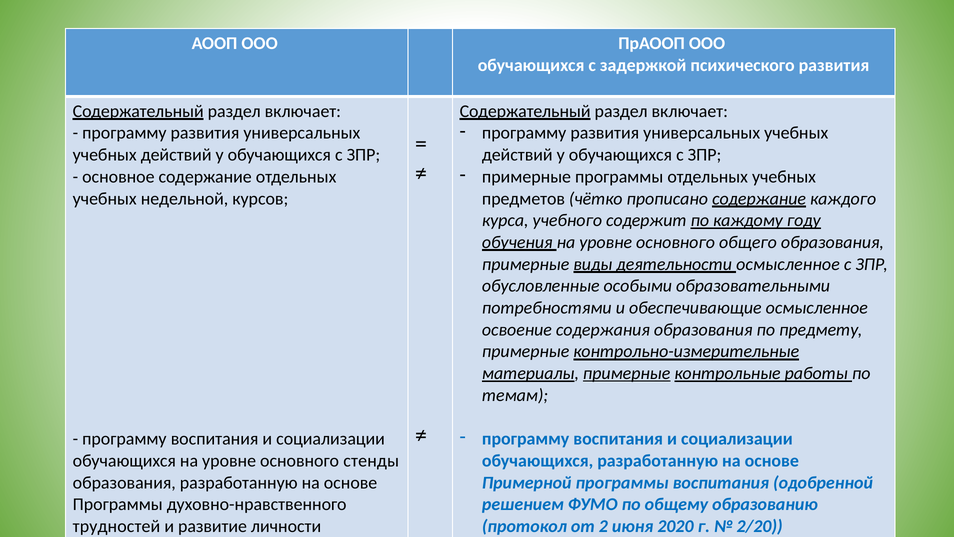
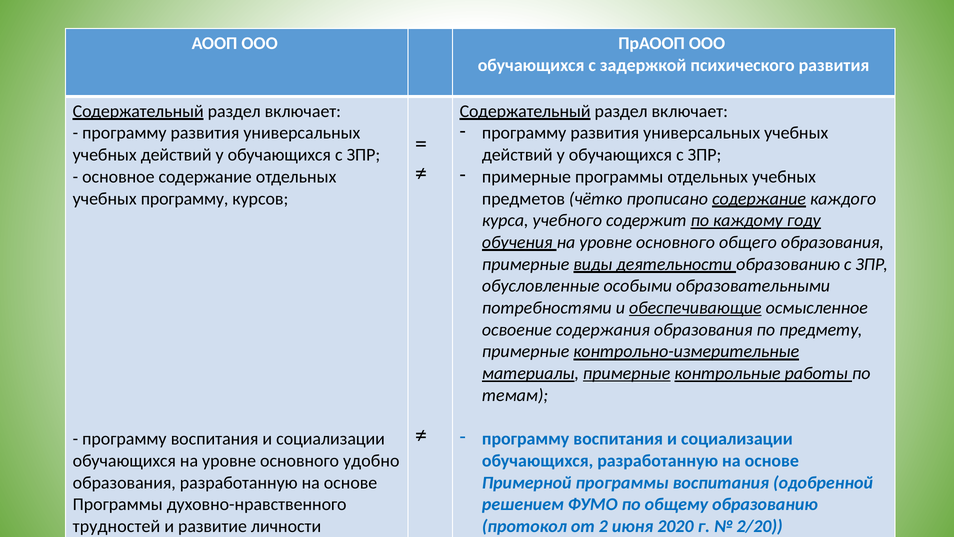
учебных недельной: недельной -> программу (185, 198)
деятельности осмысленное: осмысленное -> образованию (788, 264)
обеспечивающие underline: none -> present (695, 308)
стенды: стенды -> удобно (371, 460)
